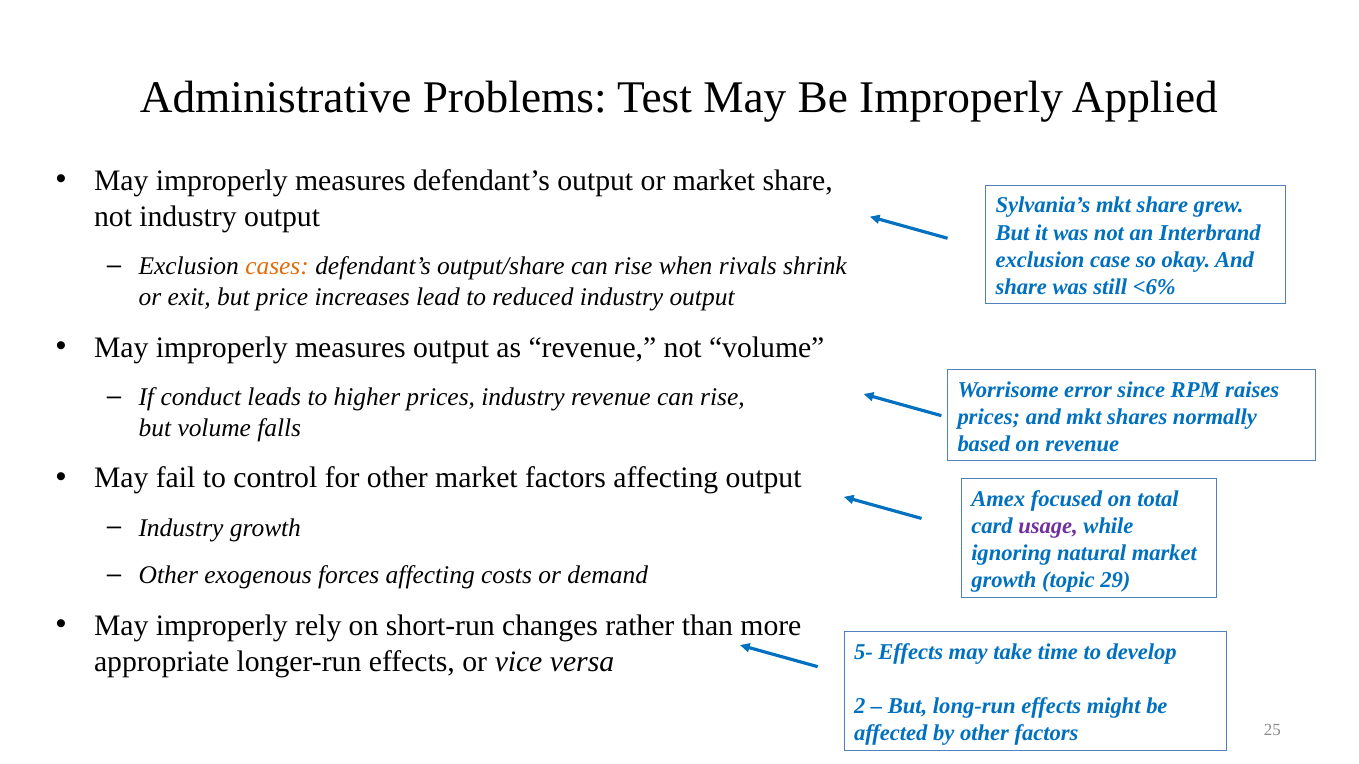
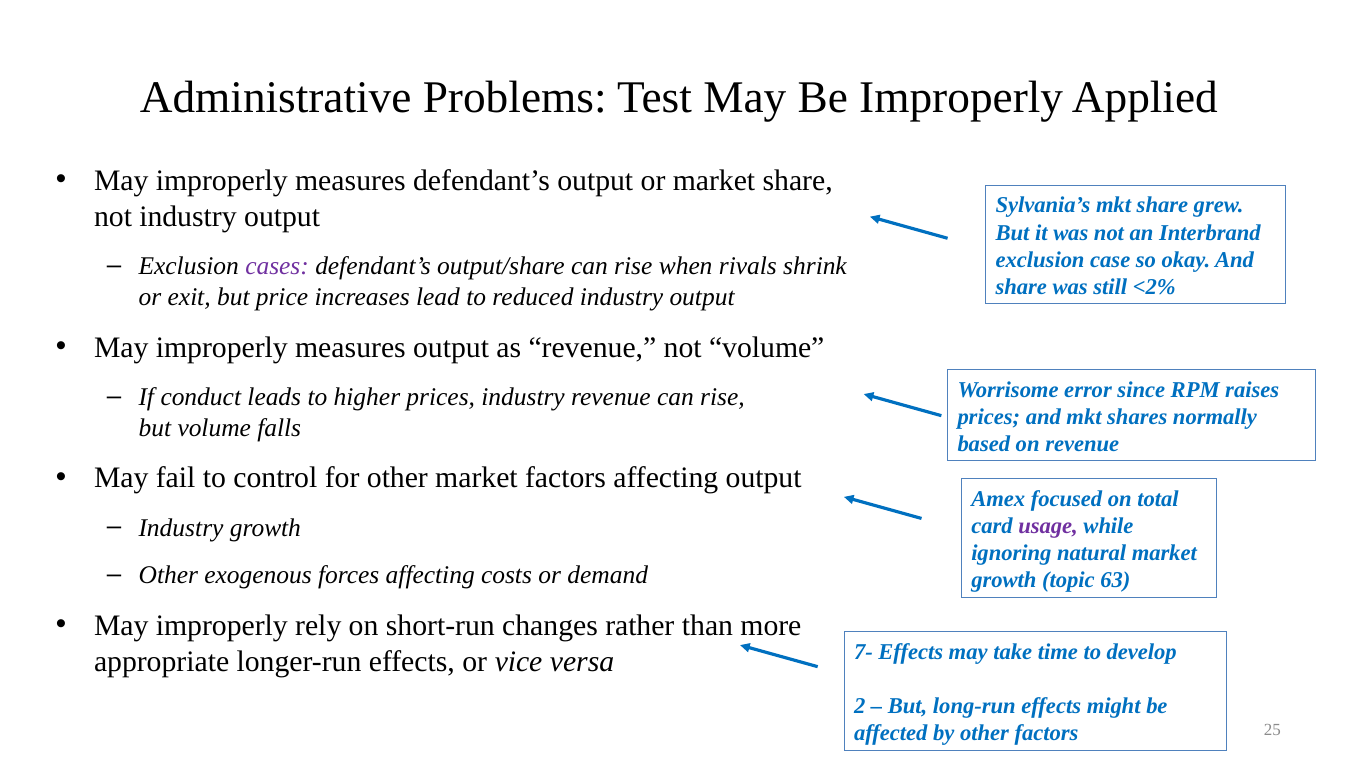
cases colour: orange -> purple (277, 266)
<6%: <6% -> <2% (1154, 287)
29: 29 -> 63 (1115, 580)
5-: 5- -> 7- (863, 652)
